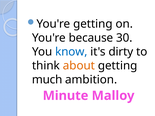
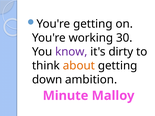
because: because -> working (91, 38)
know colour: blue -> purple (71, 52)
much: much -> down (47, 80)
